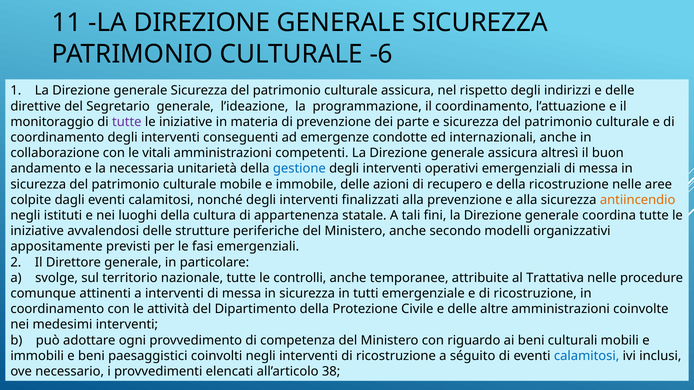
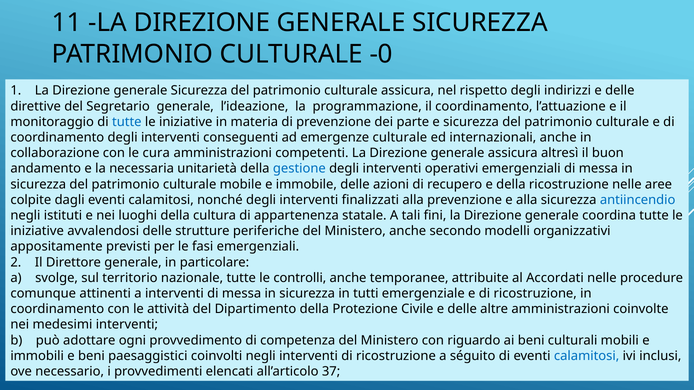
-6: -6 -> -0 (381, 54)
tutte colour: purple -> blue (127, 122)
emergenze condotte: condotte -> culturale (400, 138)
vitali: vitali -> cura (156, 153)
antiincendio colour: orange -> blue (638, 200)
Trattativa: Trattativa -> Accordati (555, 278)
38: 38 -> 37 (331, 372)
